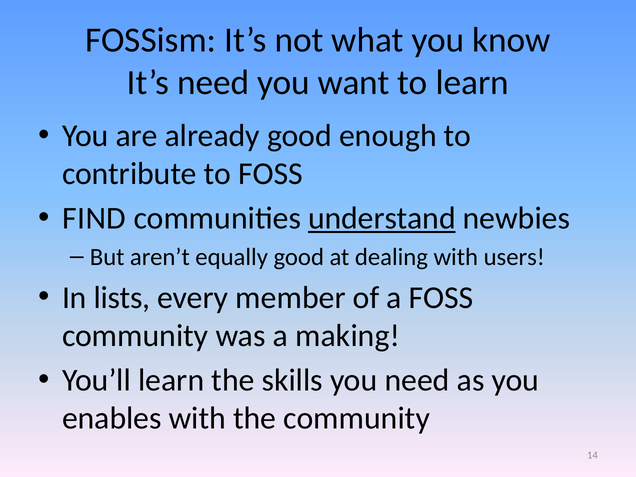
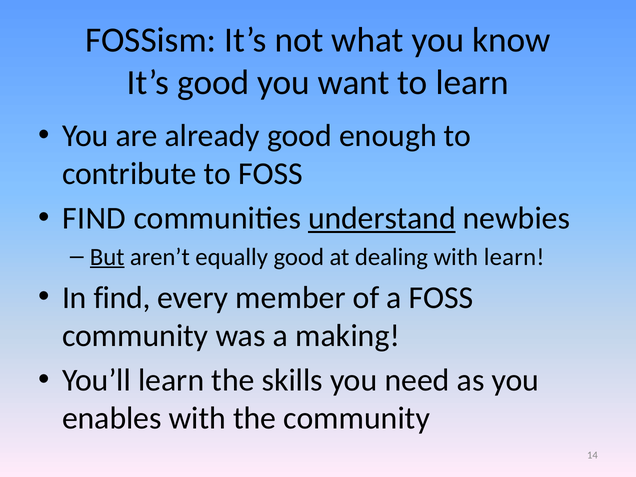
It’s need: need -> good (213, 83)
But underline: none -> present (107, 257)
with users: users -> learn (514, 257)
In lists: lists -> find (122, 298)
